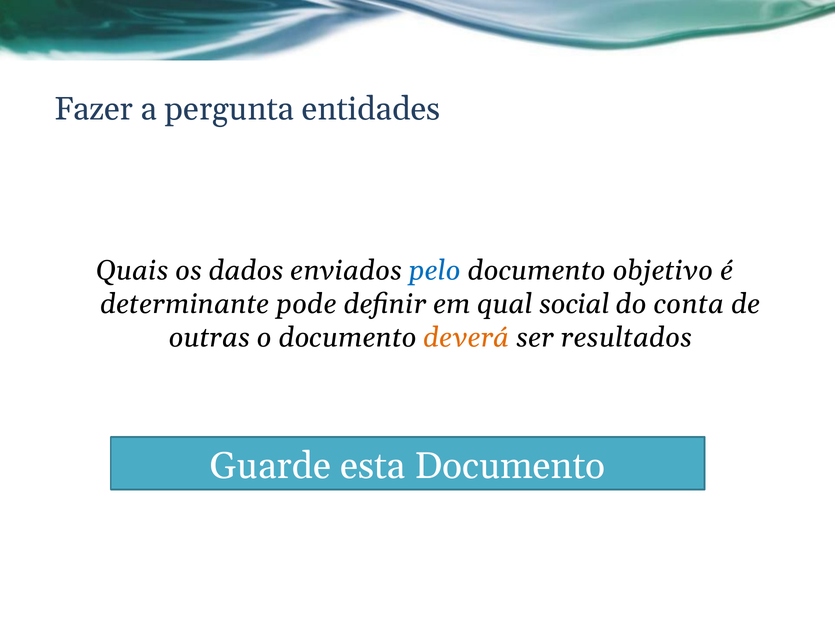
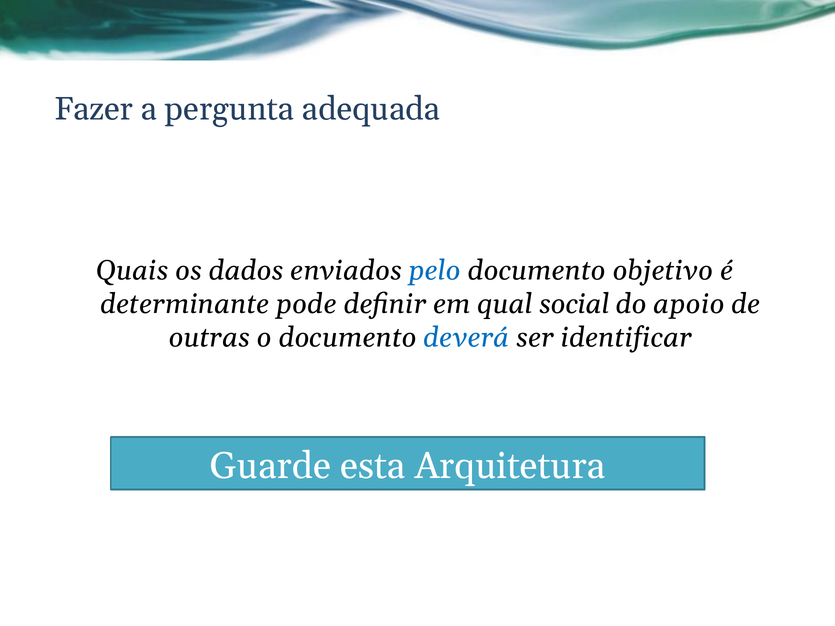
entidades: entidades -> adequada (371, 109)
conta: conta -> apoio (689, 304)
deverá colour: orange -> blue (466, 338)
resultados: resultados -> identificar (627, 338)
esta Documento: Documento -> Arquitetura (510, 466)
